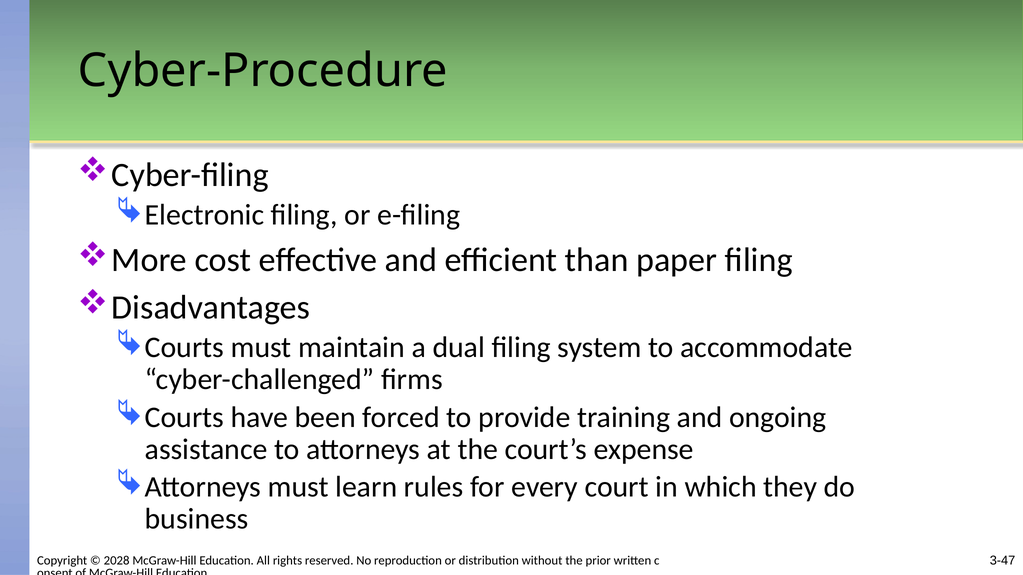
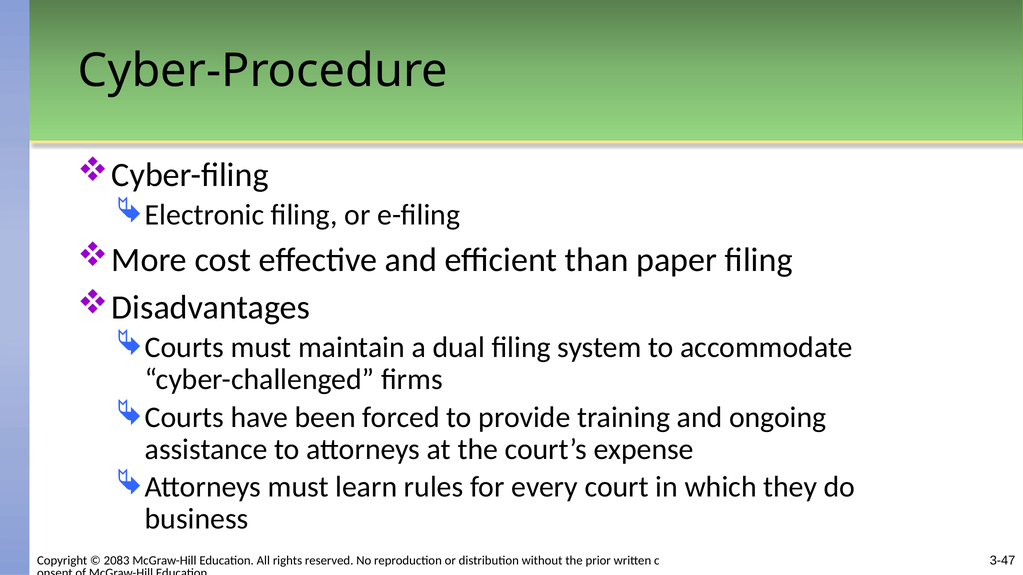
2028: 2028 -> 2083 (117, 561)
